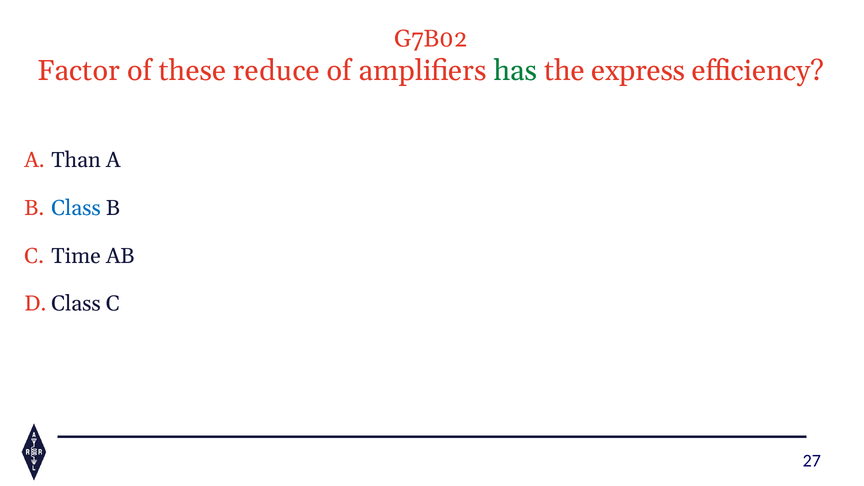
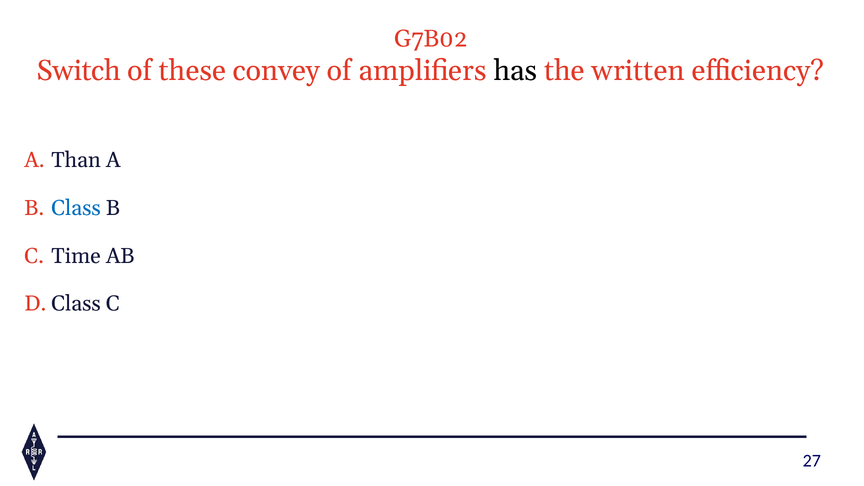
Factor: Factor -> Switch (79, 71)
reduce: reduce -> convey (277, 71)
has colour: green -> black (515, 71)
express: express -> written (638, 71)
